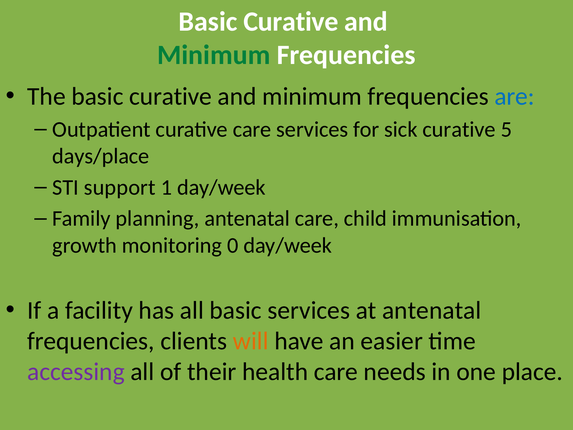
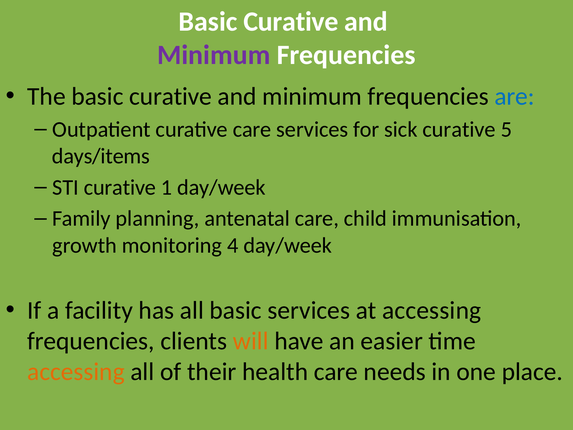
Minimum colour: green -> purple (214, 55)
days/place: days/place -> days/items (101, 156)
STI support: support -> curative (120, 187)
0: 0 -> 4 (233, 245)
at antenatal: antenatal -> accessing (432, 310)
accessing colour: purple -> orange (76, 372)
